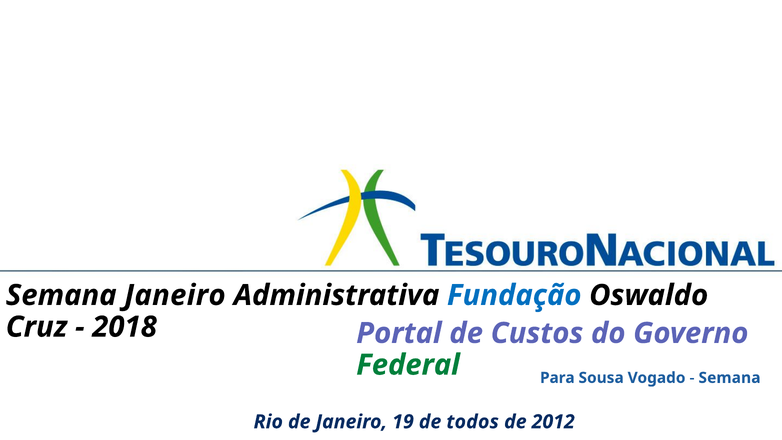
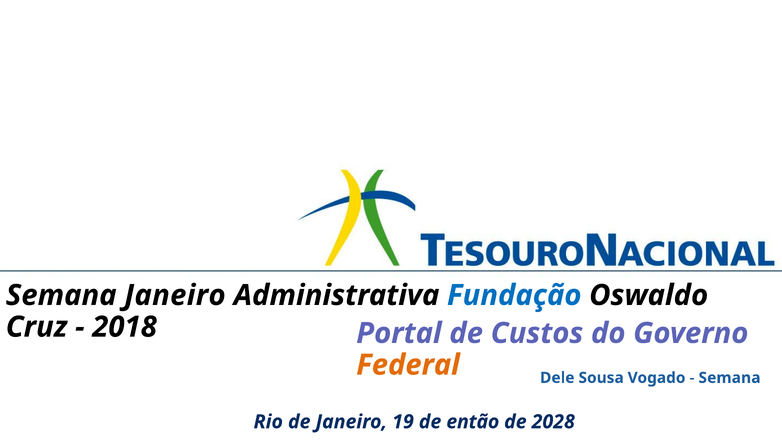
Federal colour: green -> orange (408, 365)
Para: Para -> Dele (557, 378)
todos: todos -> então (473, 422)
2012: 2012 -> 2028 (553, 422)
